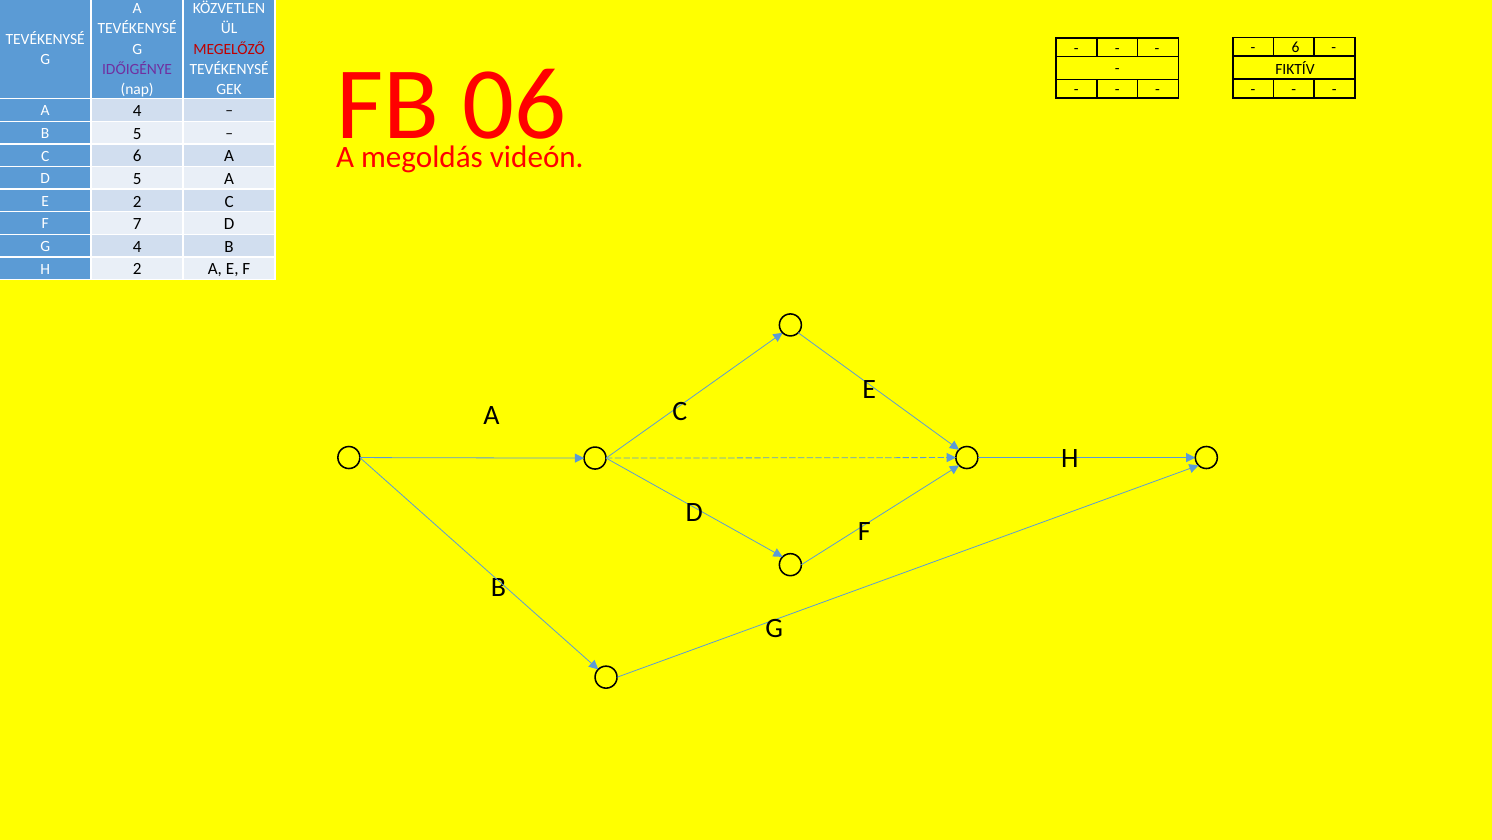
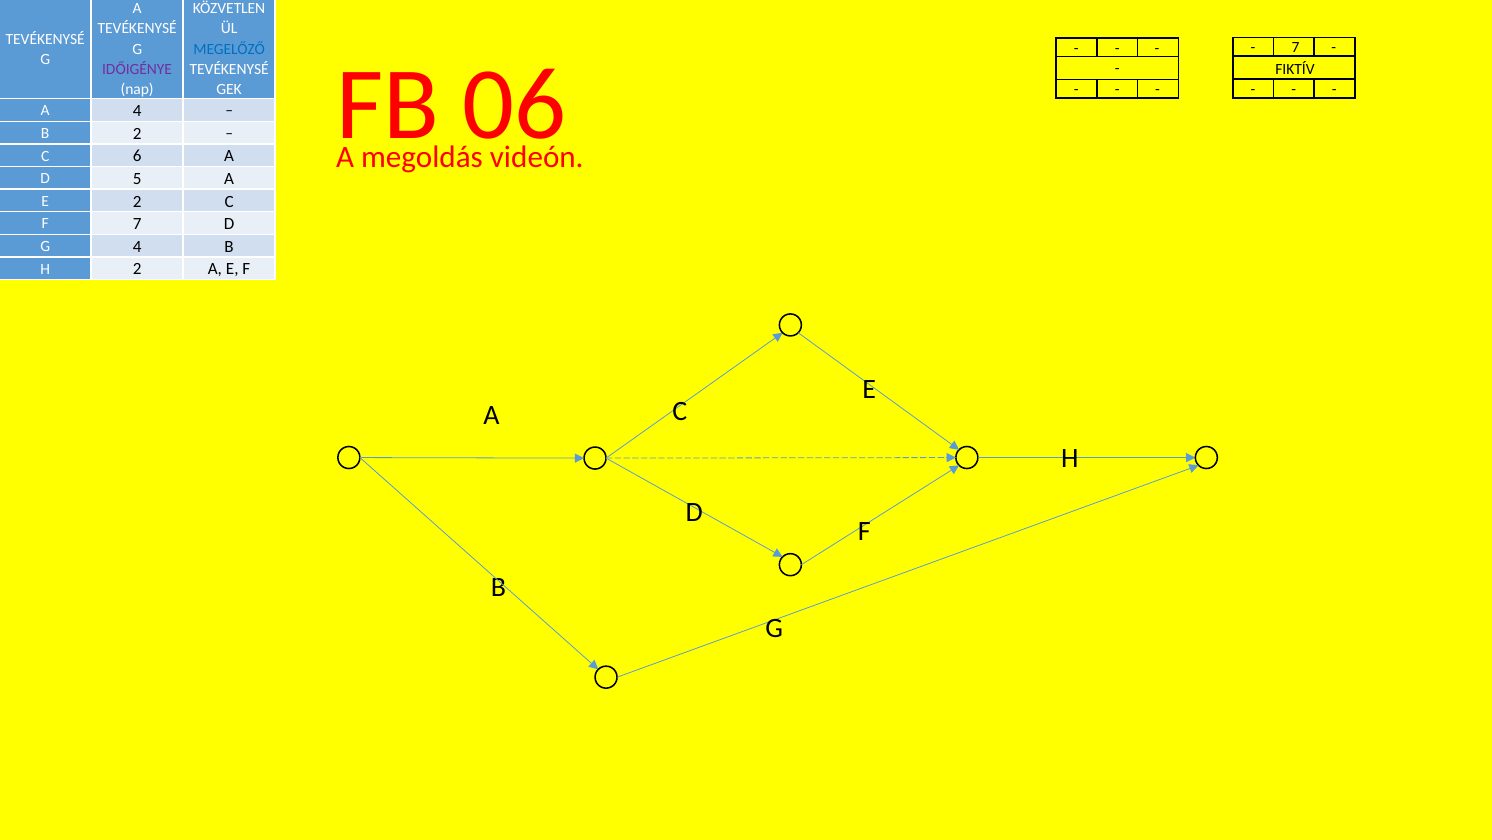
6: 6 -> 7 (1296, 48)
MEGELŐZŐ colour: red -> blue (229, 49)
B 5: 5 -> 2 (137, 133)
